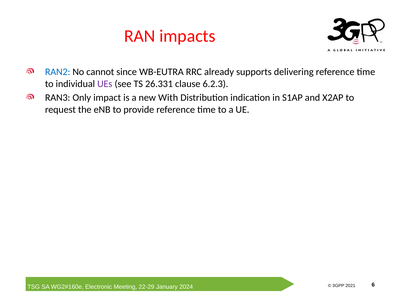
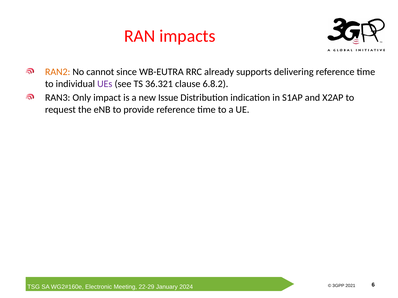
RAN2 colour: blue -> orange (58, 72)
26.331: 26.331 -> 36.321 (159, 84)
6.2.3: 6.2.3 -> 6.8.2 (215, 84)
With: With -> Issue (168, 98)
